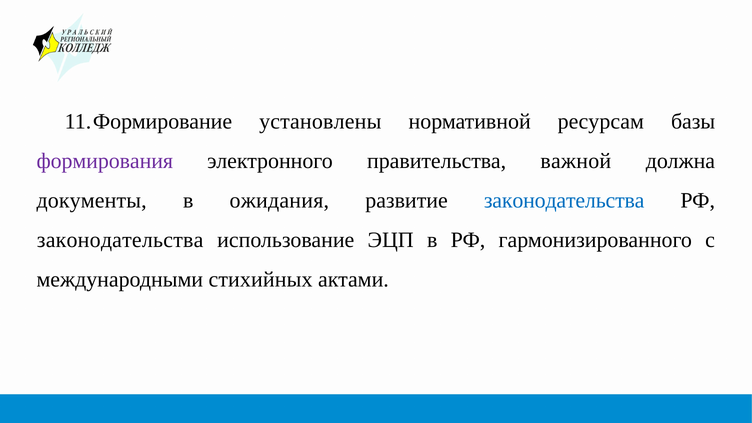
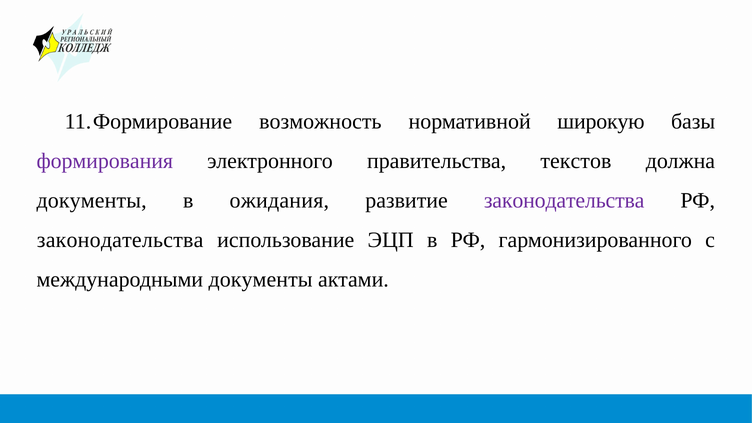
установлены: установлены -> возможность (320, 121)
ресурсам: ресурсам -> широкую (601, 121)
важной: важной -> текстов (576, 161)
законодательства colour: blue -> purple (564, 200)
международными стихийных: стихийных -> документы (261, 279)
